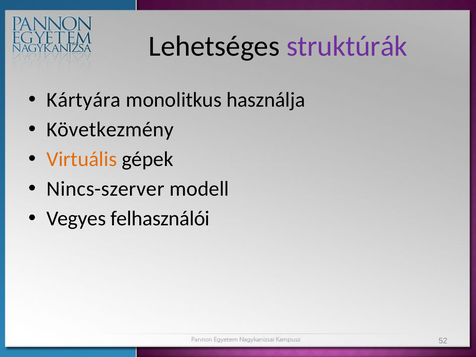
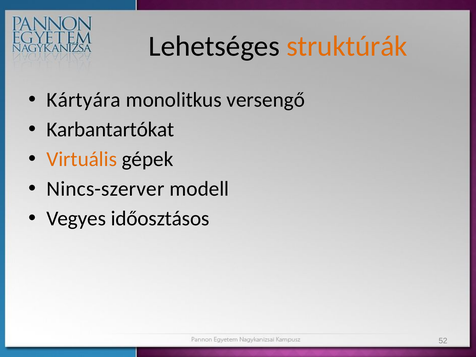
struktúrák colour: purple -> orange (347, 46)
használja: használja -> versengő (266, 100)
Következmény: Következmény -> Karbantartókat (110, 130)
felhasználói: felhasználói -> időosztásos (160, 218)
